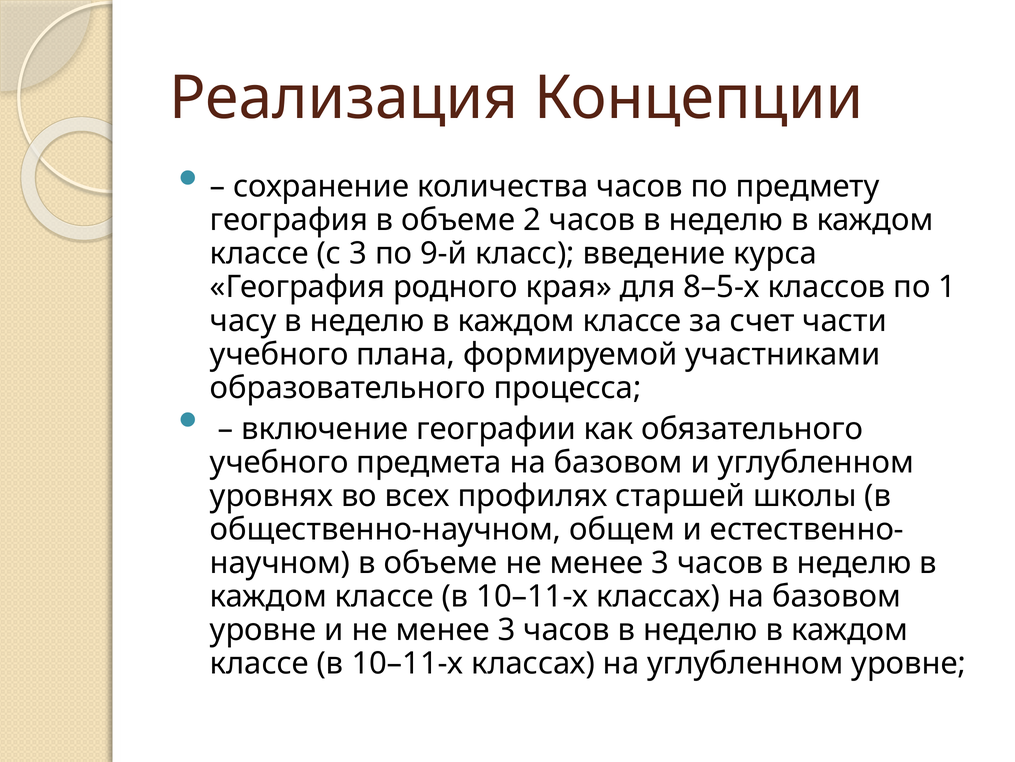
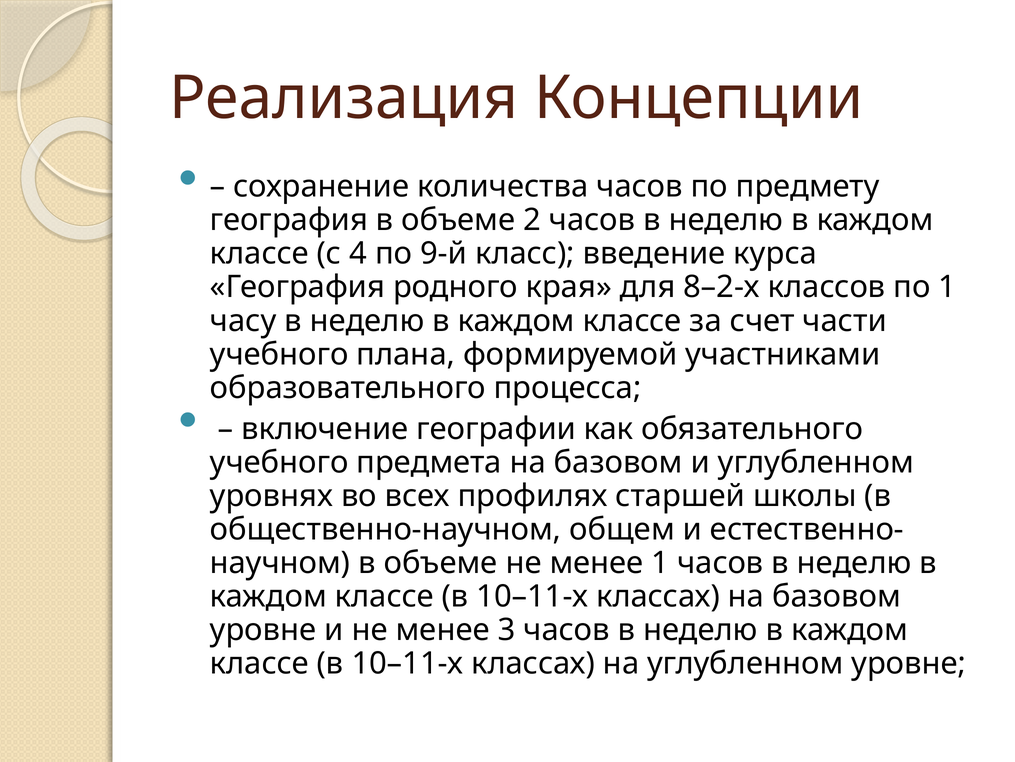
с 3: 3 -> 4 (358, 253)
8–5-х: 8–5-х -> 8–2-х (722, 287)
объеме не менее 3: 3 -> 1 (660, 562)
